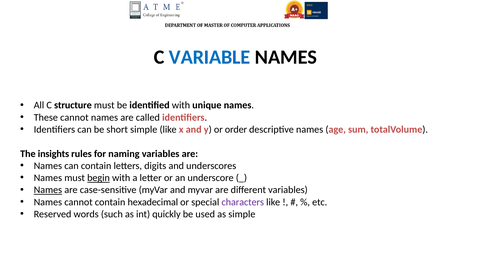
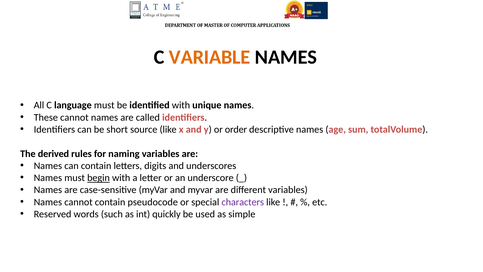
VARIABLE colour: blue -> orange (210, 57)
structure: structure -> language (73, 105)
short simple: simple -> source (144, 129)
insights: insights -> derived (53, 154)
Names underline: present -> none (48, 190)
hexadecimal: hexadecimal -> pseudocode (153, 202)
